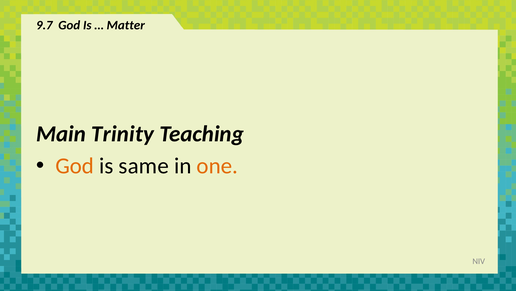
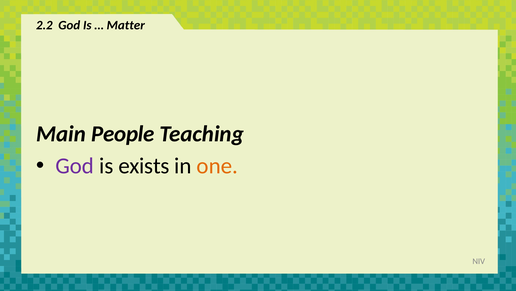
9.7: 9.7 -> 2.2 (44, 25)
Trinity: Trinity -> People (123, 134)
God colour: orange -> purple (75, 166)
same: same -> exists (144, 166)
